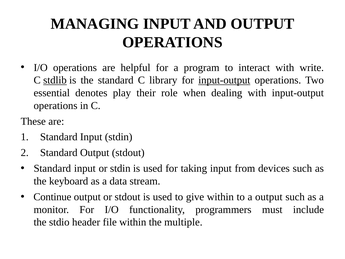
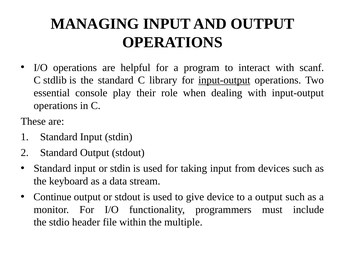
write: write -> scanf (312, 68)
stdlib underline: present -> none (55, 80)
denotes: denotes -> console (91, 93)
give within: within -> device (220, 197)
